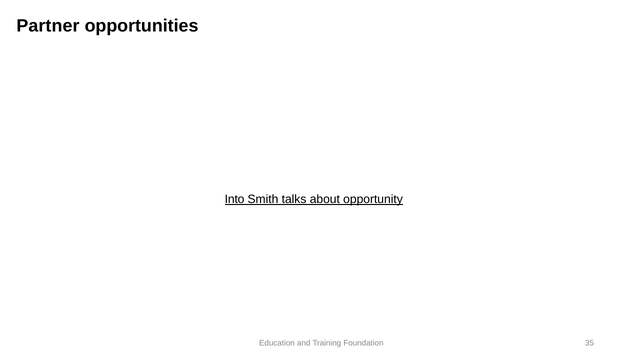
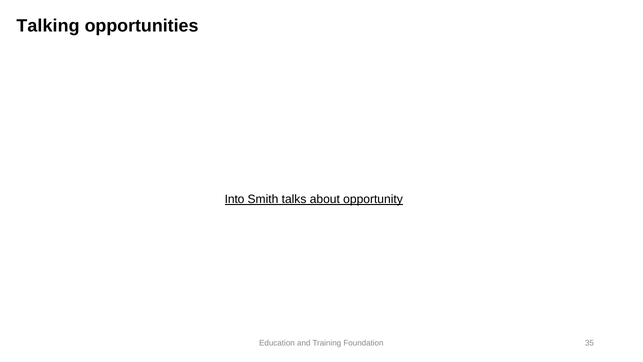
Partner: Partner -> Talking (48, 26)
